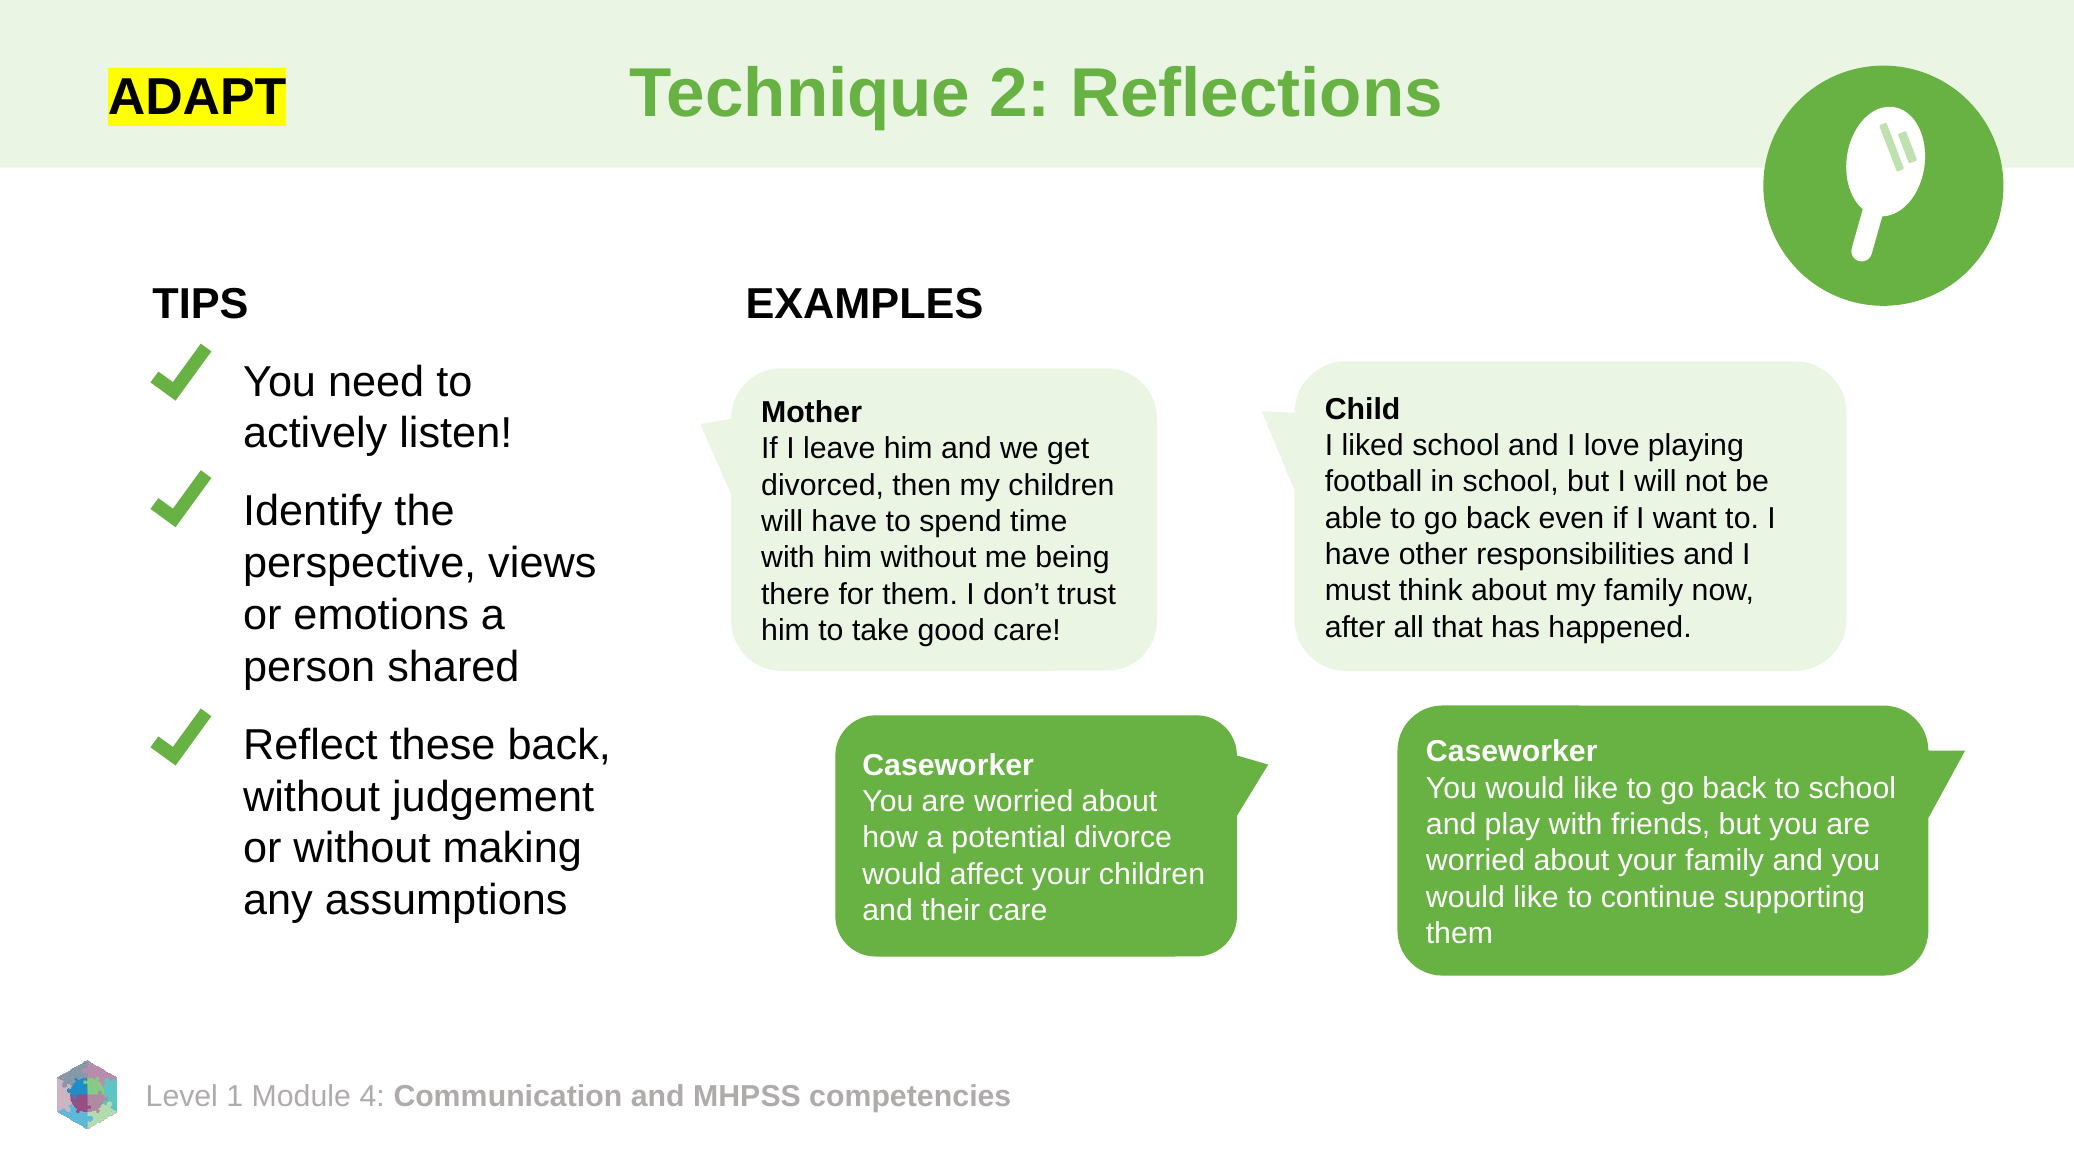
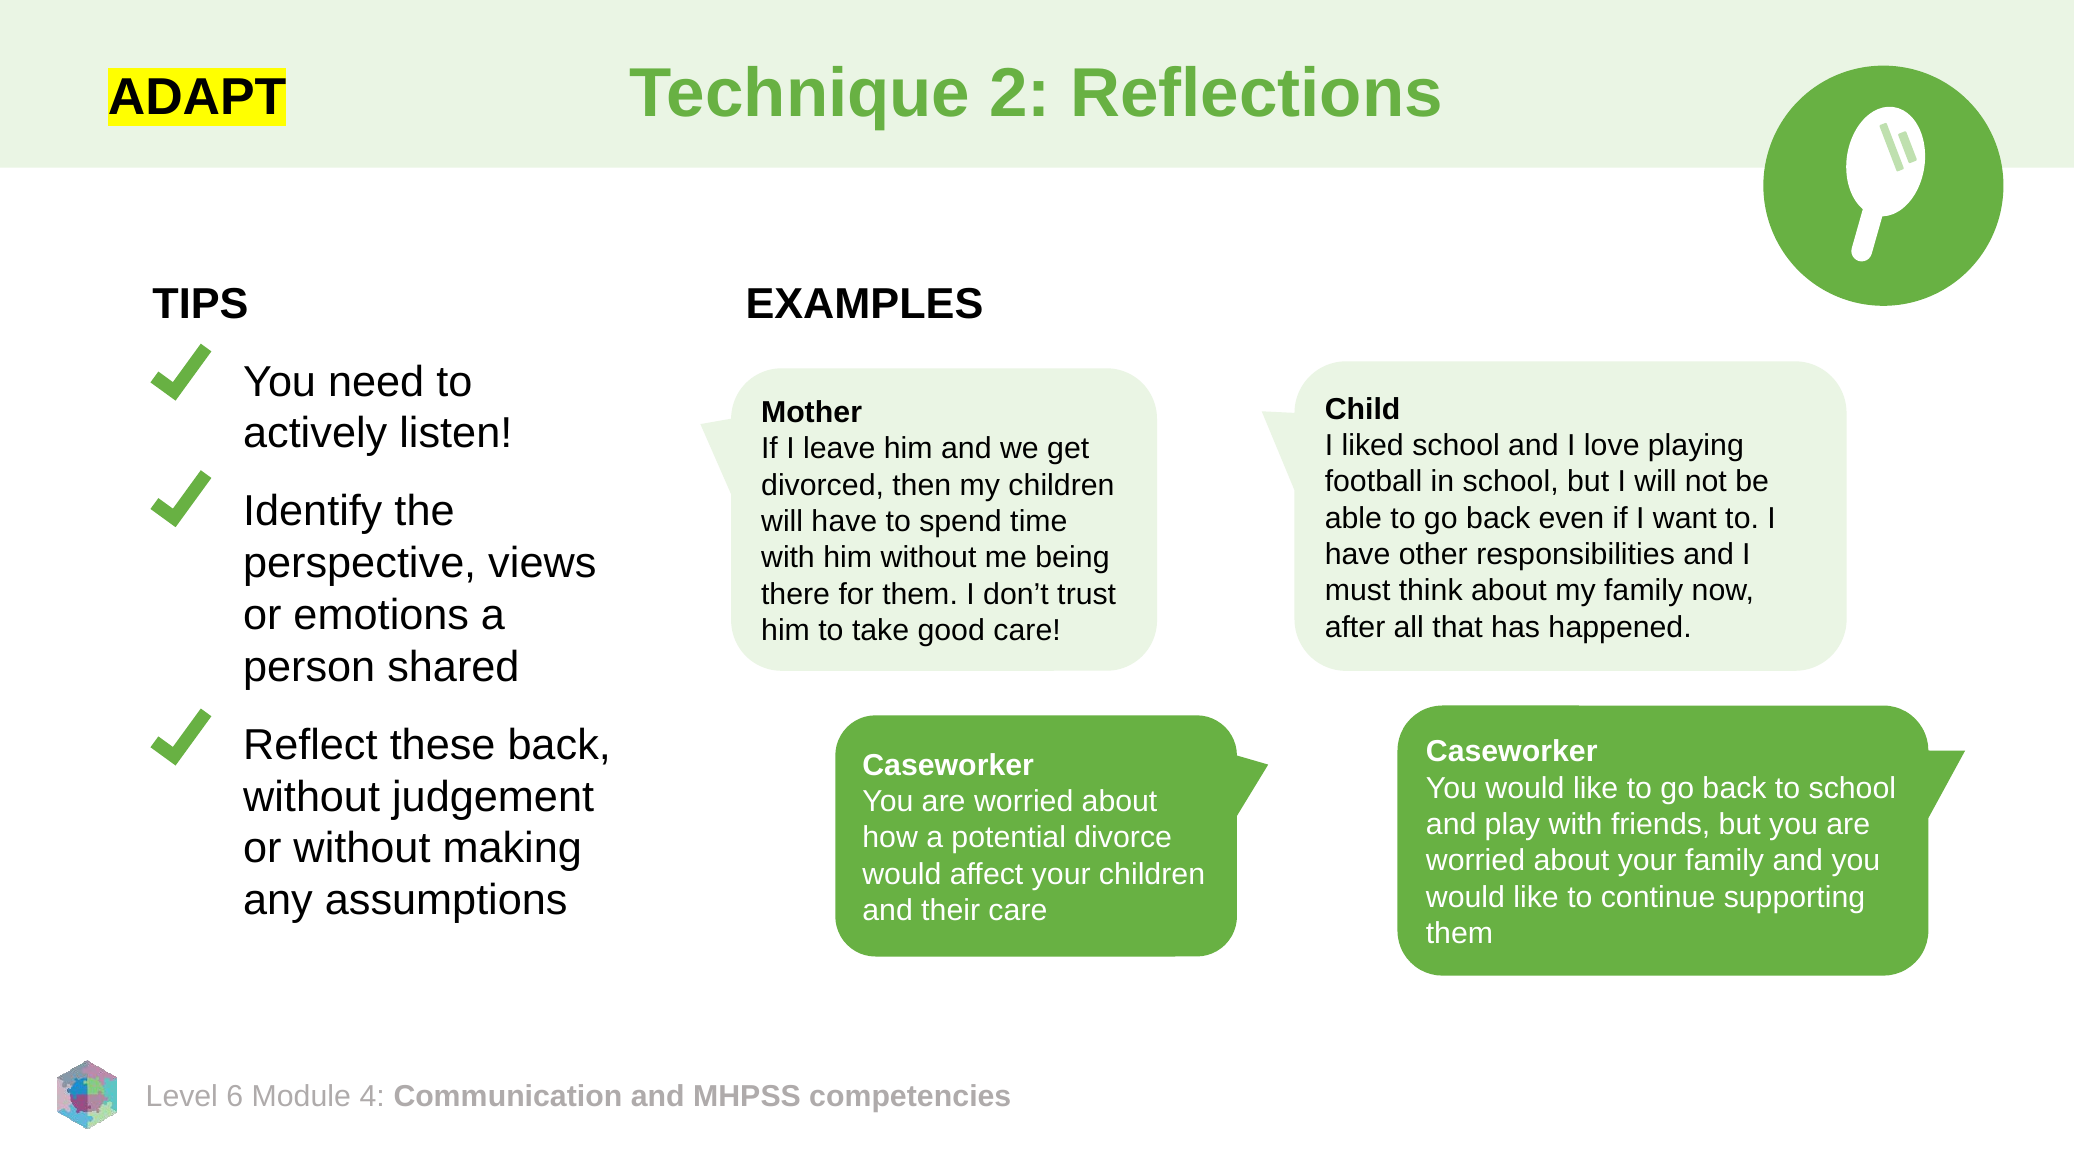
1: 1 -> 6 (235, 1096)
